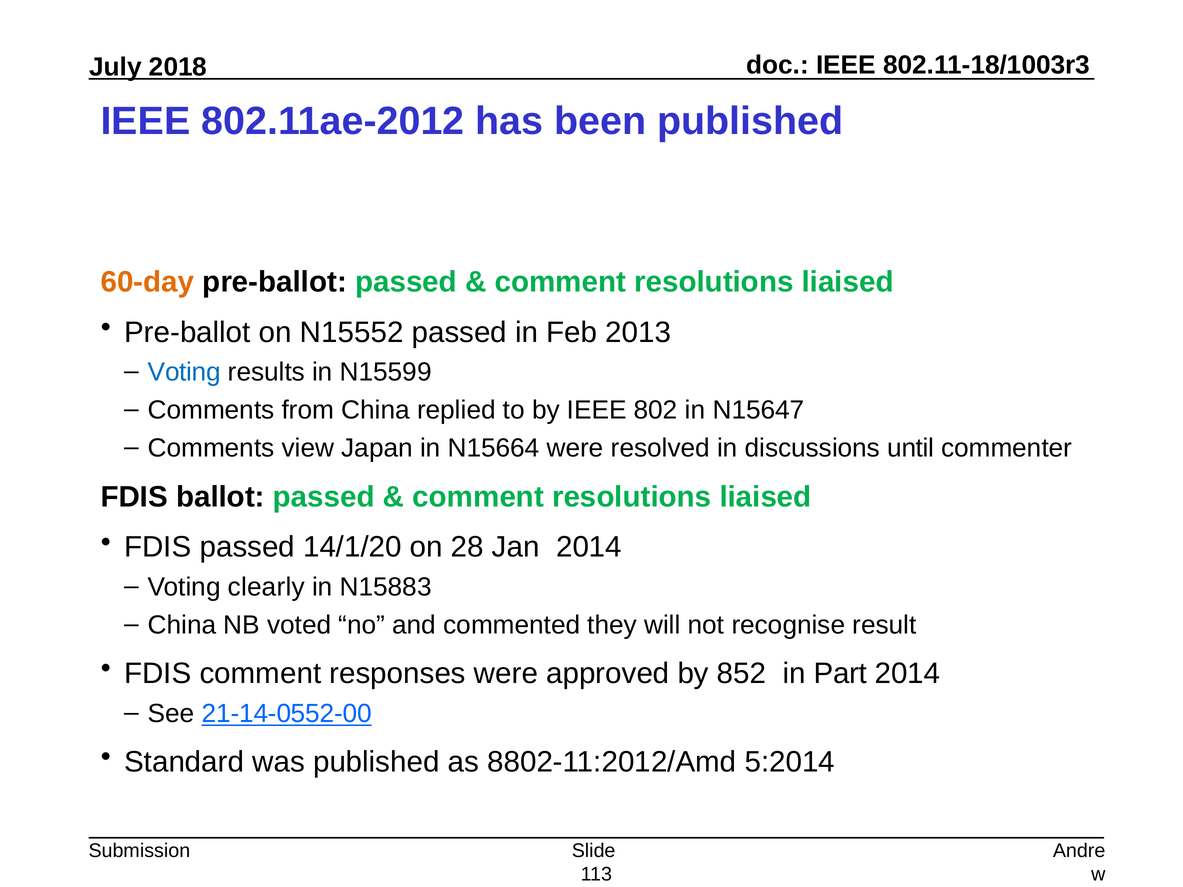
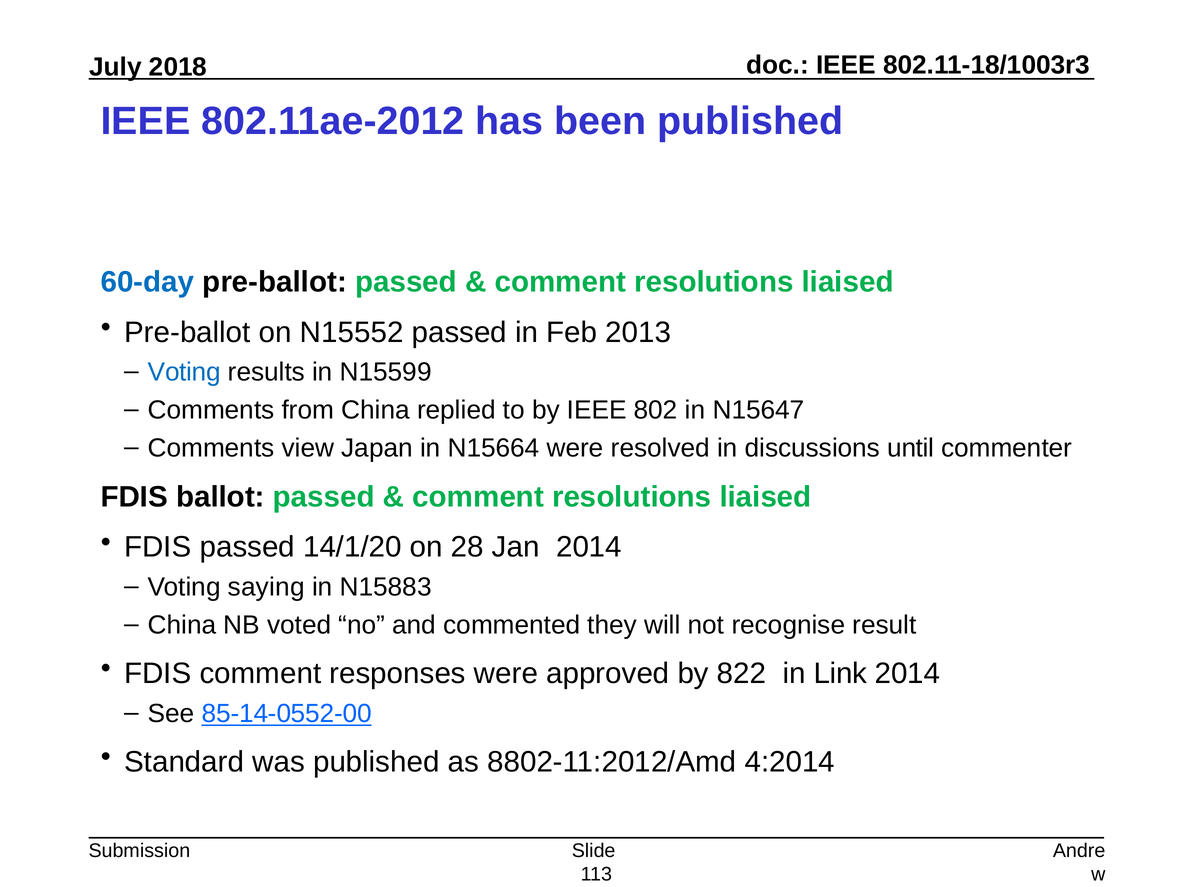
60-day colour: orange -> blue (147, 282)
clearly: clearly -> saying (266, 587)
852: 852 -> 822 (742, 674)
Part: Part -> Link (840, 674)
21-14-0552-00: 21-14-0552-00 -> 85-14-0552-00 (287, 714)
5:2014: 5:2014 -> 4:2014 (790, 762)
